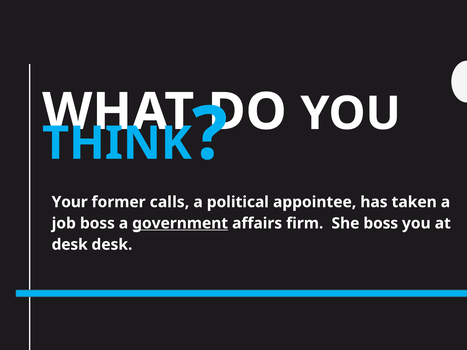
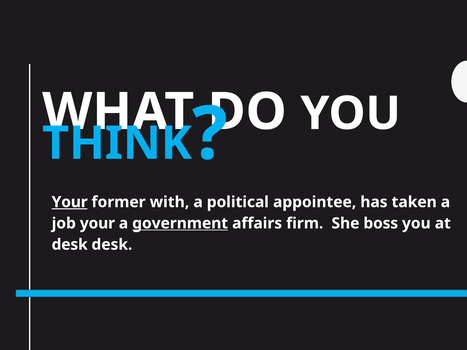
Your underline: none -> present (70, 202)
calls: calls -> with (169, 202)
job boss: boss -> your (97, 223)
